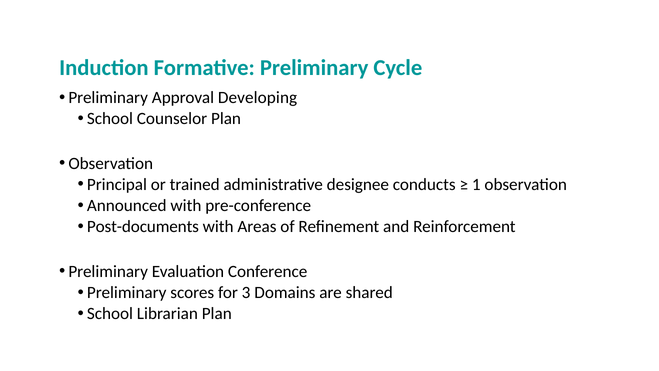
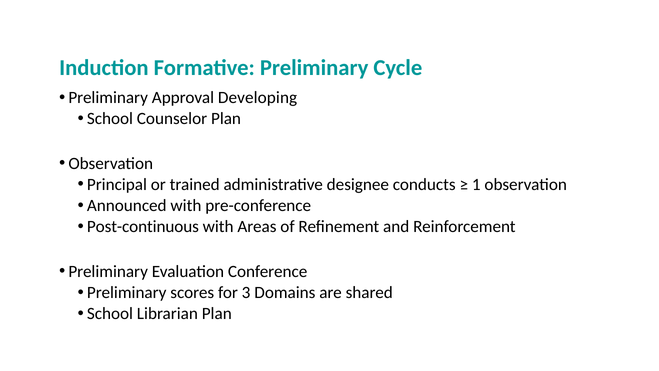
Post-documents: Post-documents -> Post-continuous (143, 227)
